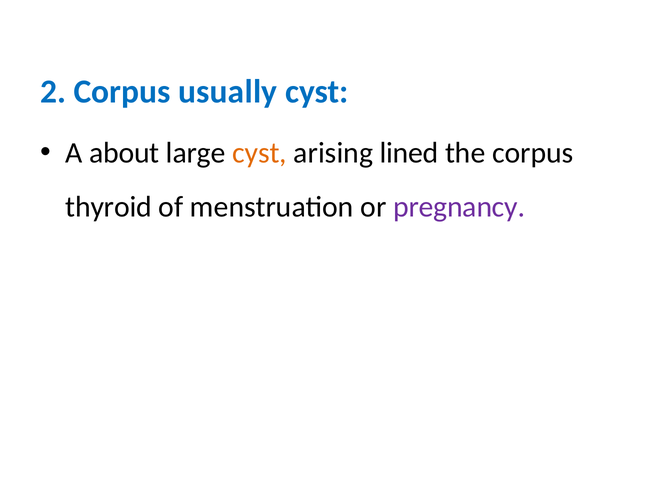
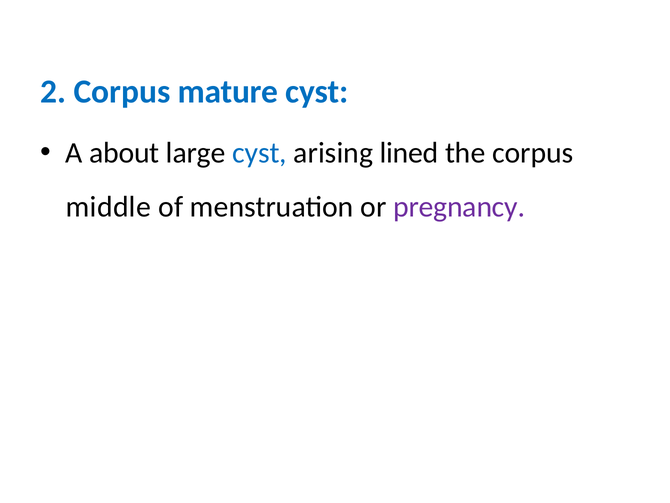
usually: usually -> mature (228, 91)
cyst colour: orange -> blue (260, 153)
thyroid: thyroid -> middle (108, 207)
